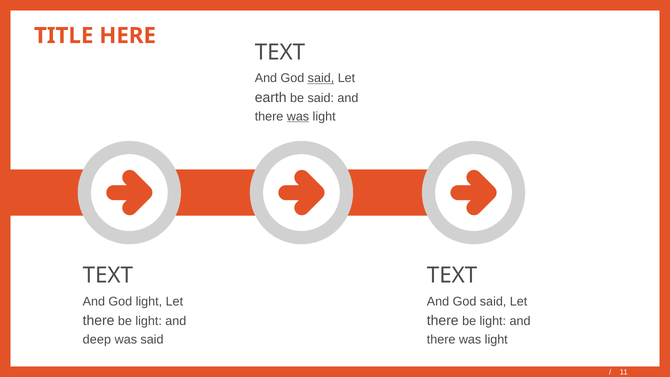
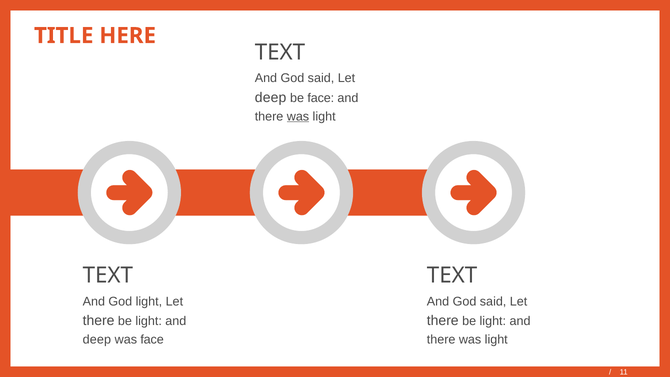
said underline: present -> none (321, 78)
earth: earth -> deep (271, 98)
be said: said -> face (321, 98)
was said: said -> face (152, 339)
